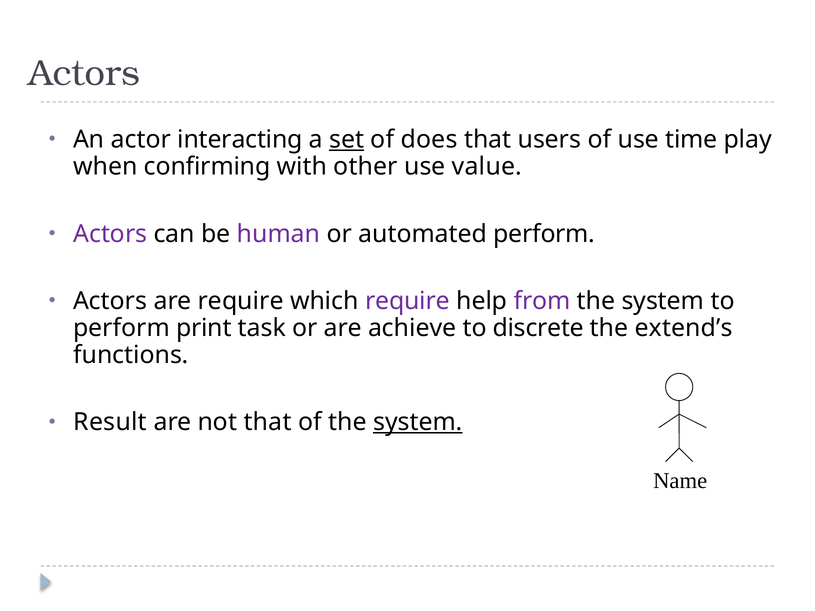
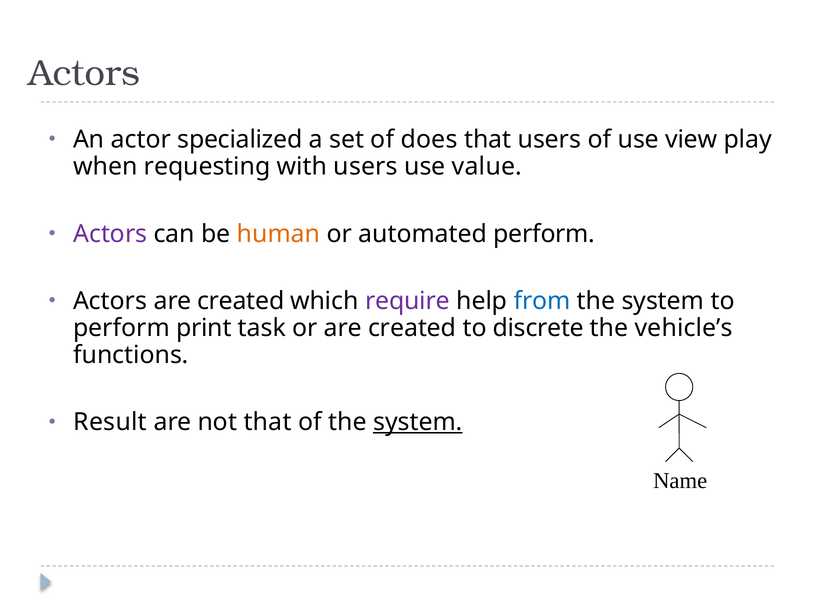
interacting: interacting -> specialized (240, 140)
set underline: present -> none (347, 140)
time: time -> view (691, 140)
confirming: confirming -> requesting (207, 167)
with other: other -> users (366, 167)
human colour: purple -> orange (279, 234)
Actors are require: require -> created (241, 301)
from colour: purple -> blue (542, 301)
or are achieve: achieve -> created (412, 328)
extend’s: extend’s -> vehicle’s (684, 328)
